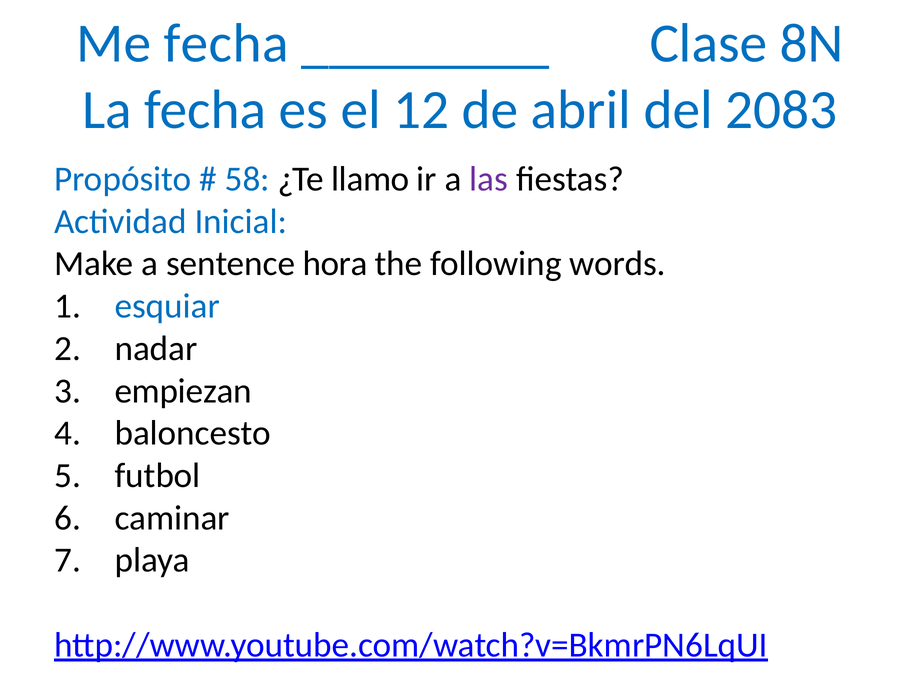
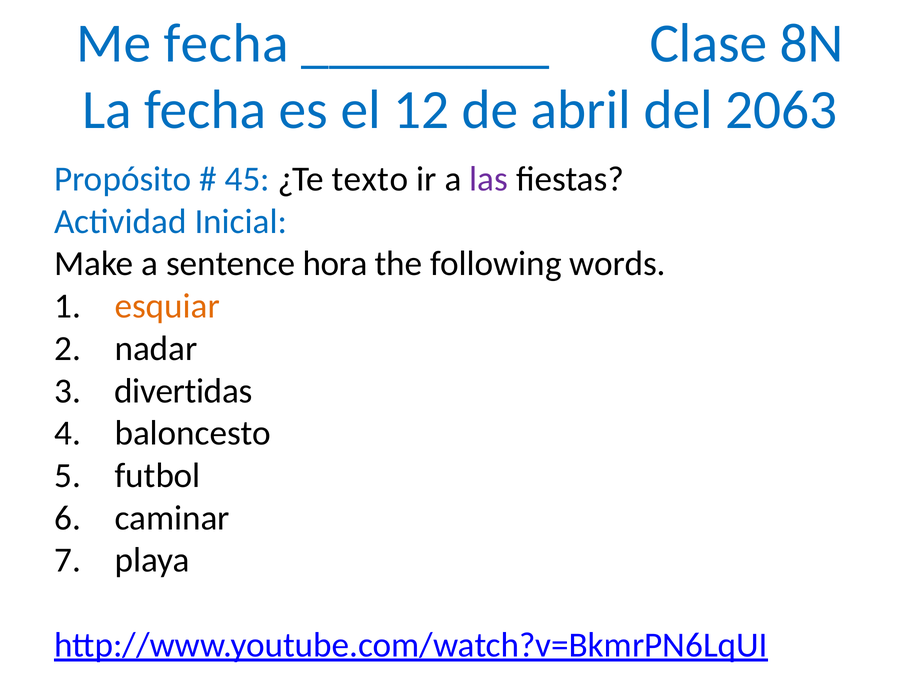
2083: 2083 -> 2063 (781, 110)
58: 58 -> 45 (247, 179)
llamo: llamo -> texto (370, 179)
esquiar colour: blue -> orange (167, 306)
empiezan: empiezan -> divertidas (183, 391)
